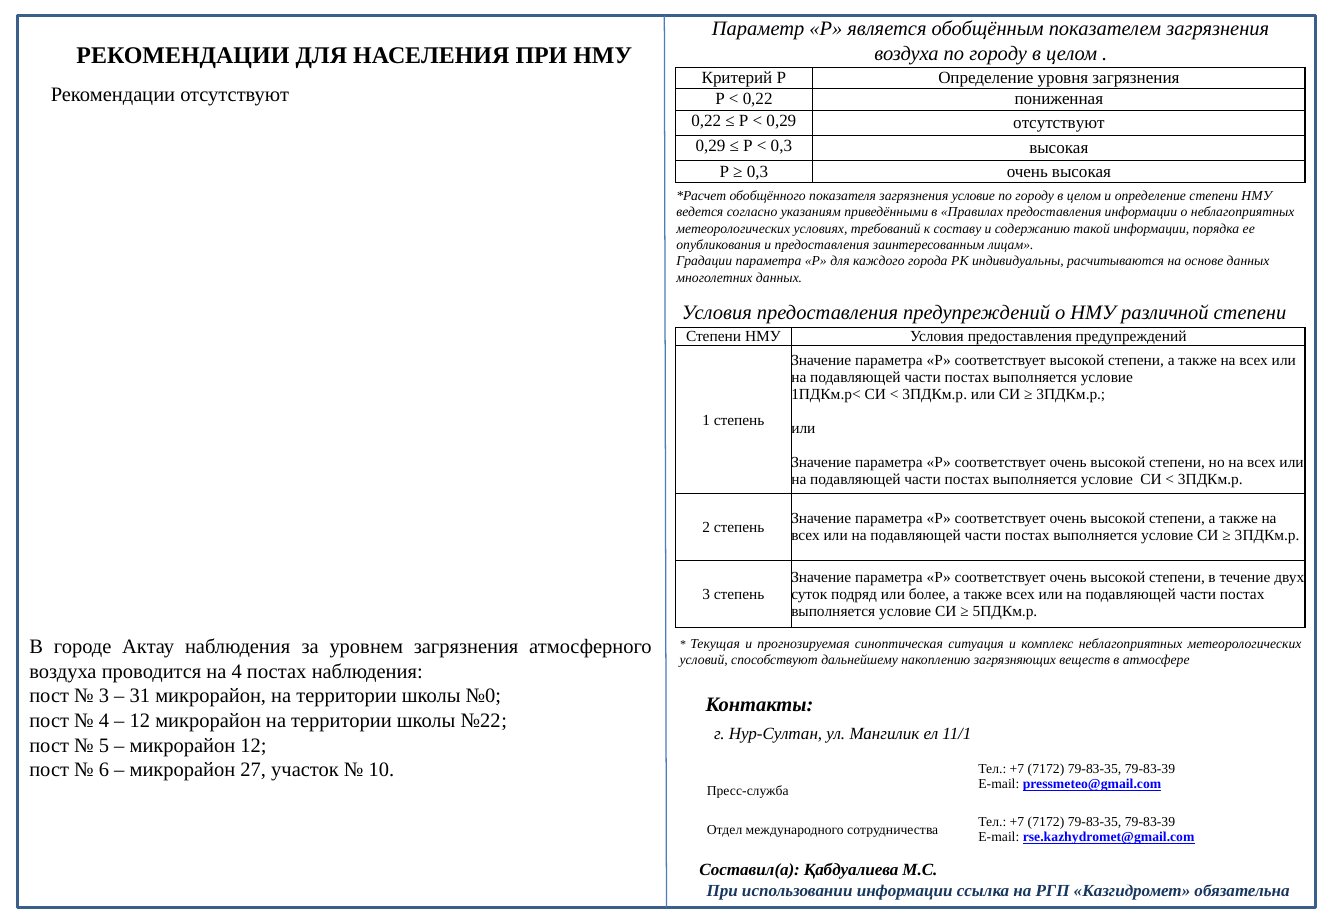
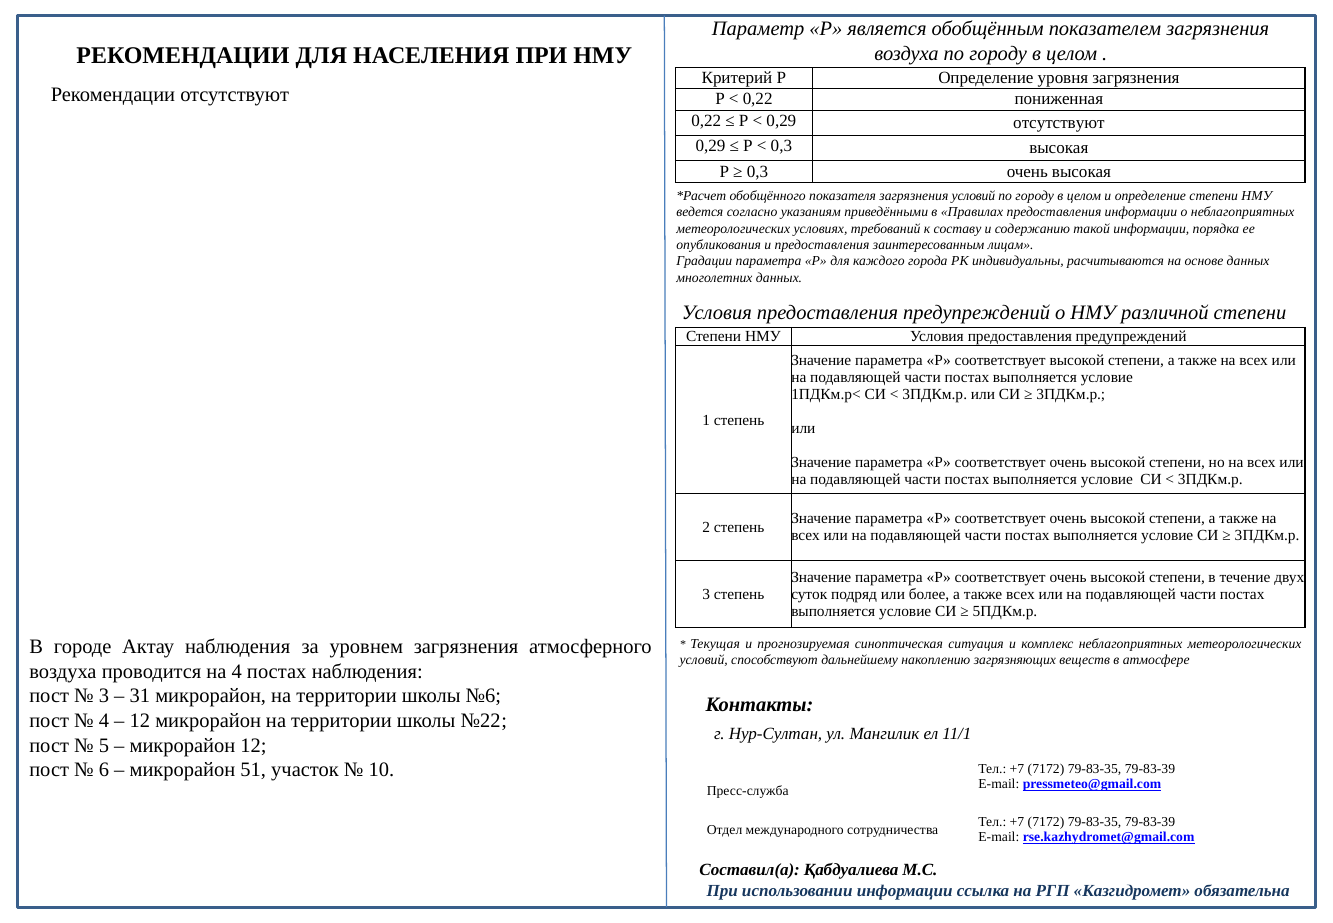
загрязнения условие: условие -> условий (973, 196)
№0: №0 -> №6 (483, 696)
27: 27 -> 51 (253, 770)
